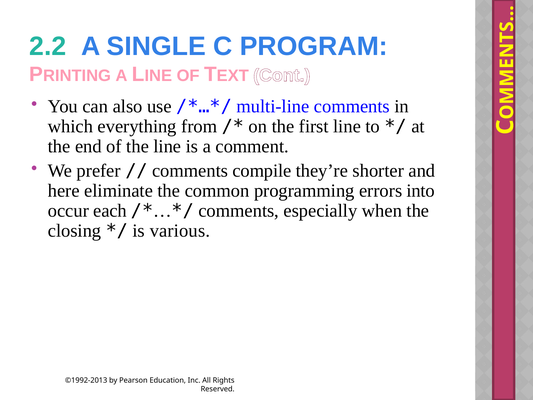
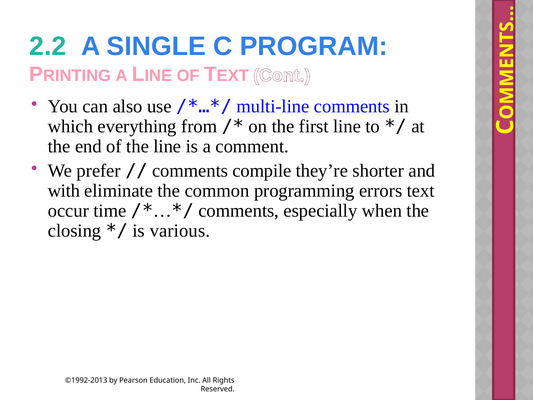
here: here -> with (64, 191)
into: into -> text (421, 191)
each: each -> time (110, 211)
